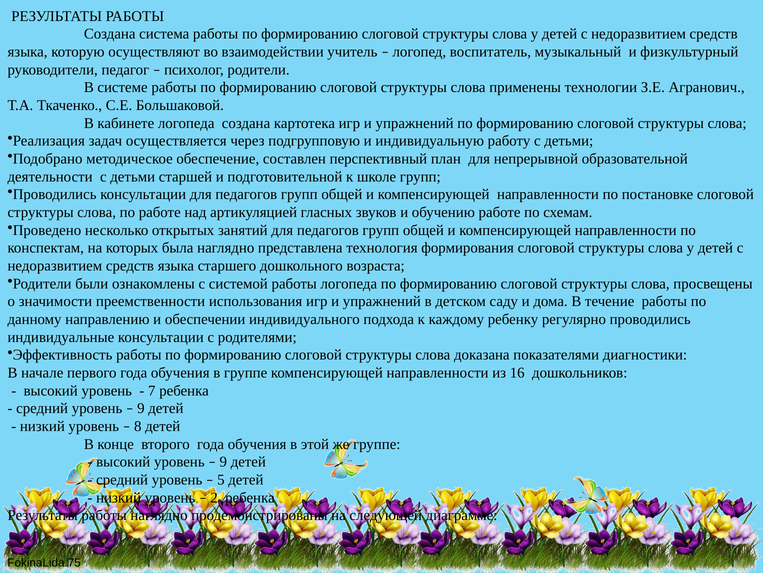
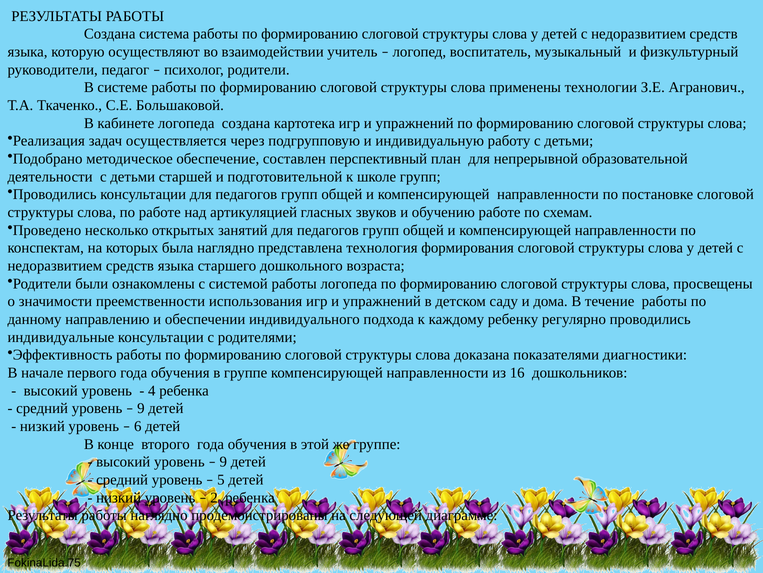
7: 7 -> 4 (152, 390)
8: 8 -> 6 (138, 426)
